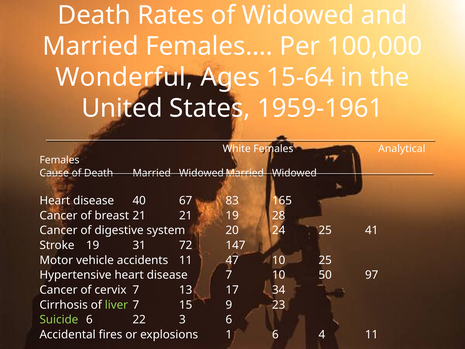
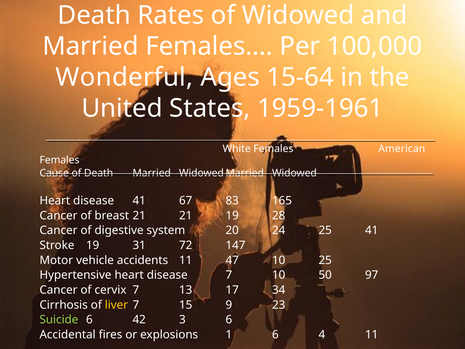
Analytical: Analytical -> American (402, 149)
disease 40: 40 -> 41 (139, 201)
liver colour: light green -> yellow (116, 305)
22: 22 -> 42 (139, 320)
